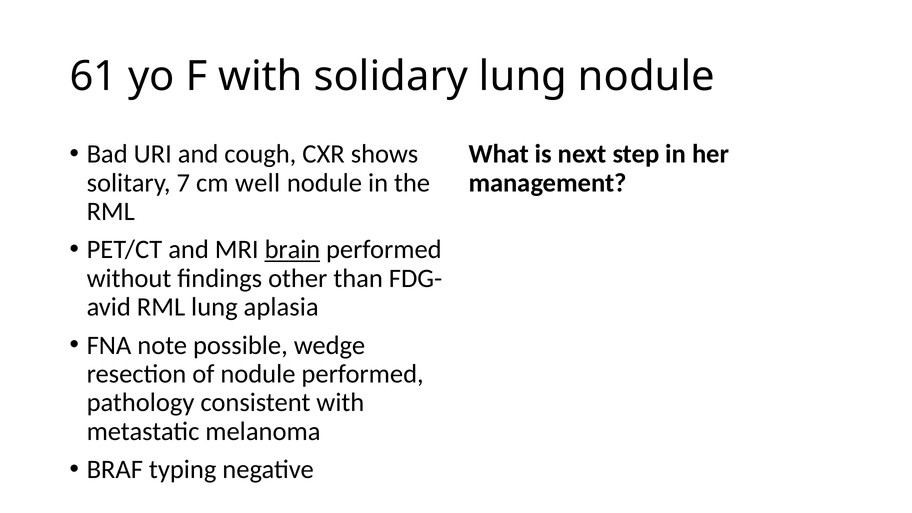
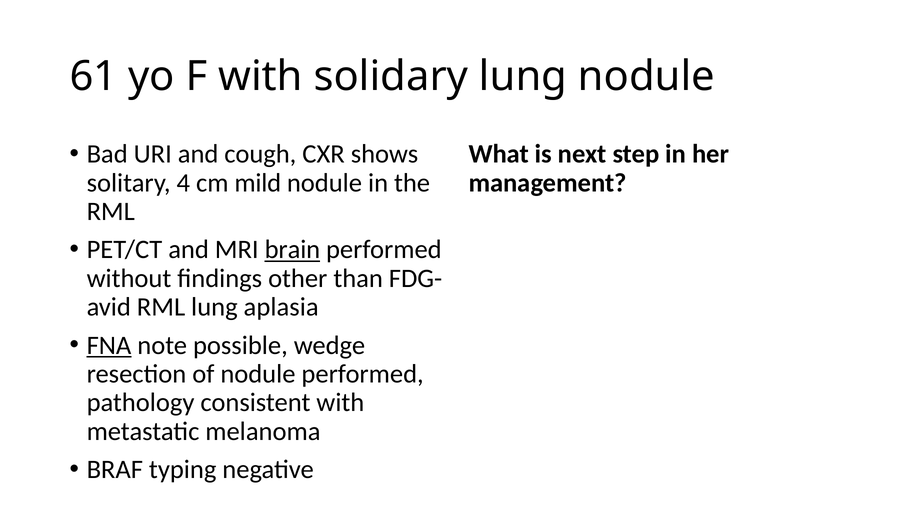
7: 7 -> 4 (183, 183)
well: well -> mild (258, 183)
FNA underline: none -> present (109, 345)
